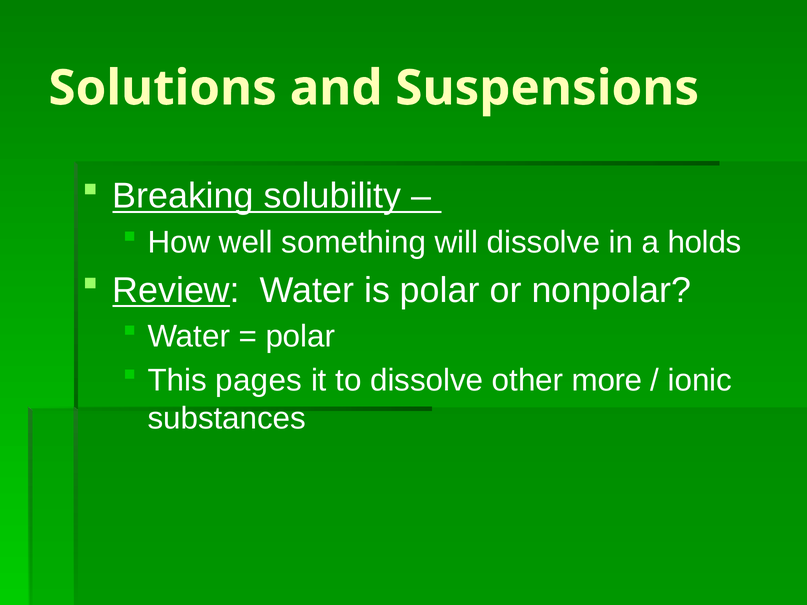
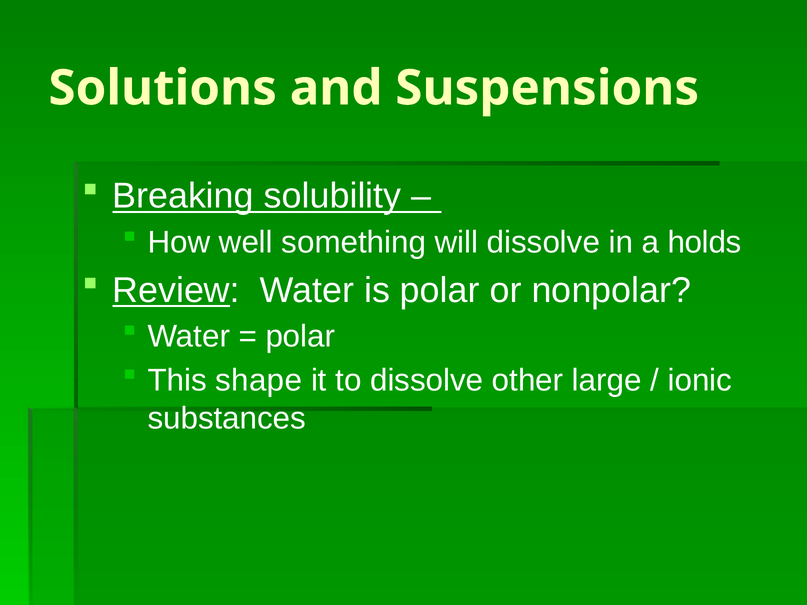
pages: pages -> shape (259, 381)
more: more -> large (607, 381)
